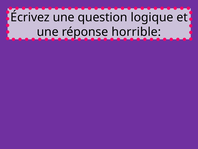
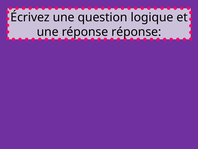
réponse horrible: horrible -> réponse (136, 32)
